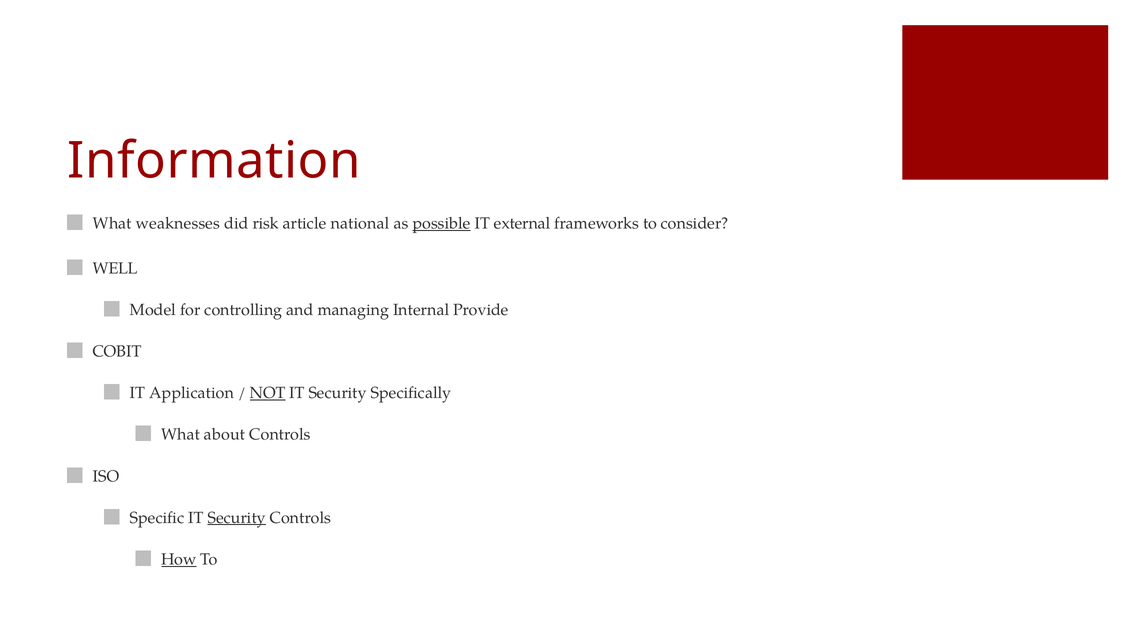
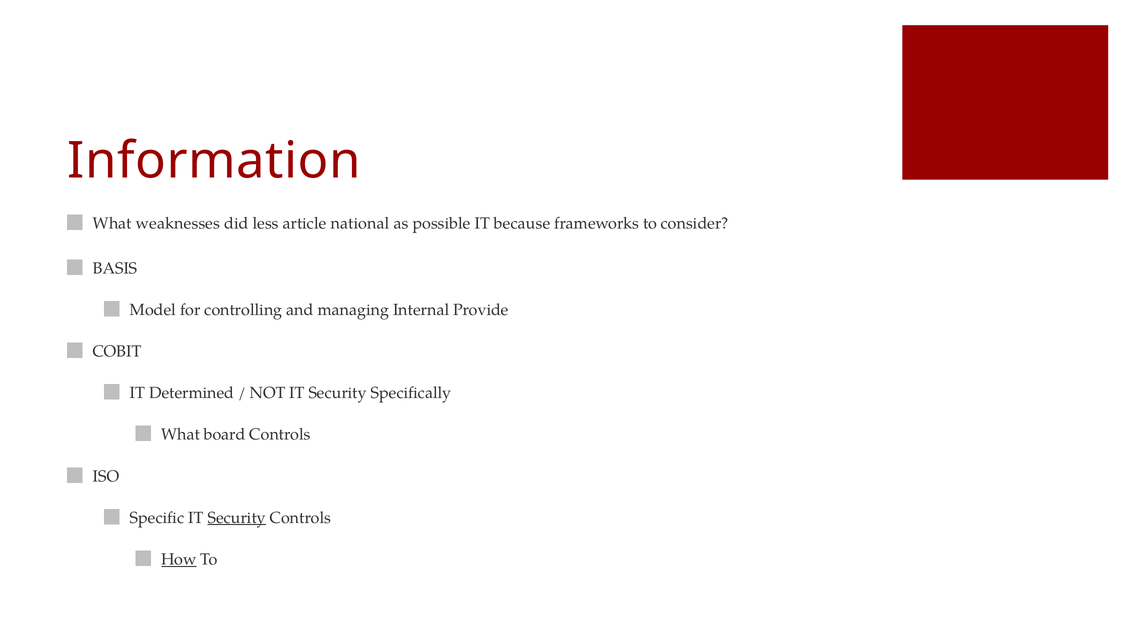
risk: risk -> less (266, 223)
possible underline: present -> none (442, 223)
external: external -> because (522, 223)
WELL: WELL -> BASIS (115, 268)
Application: Application -> Determined (192, 393)
NOT underline: present -> none (268, 393)
about: about -> board (225, 434)
